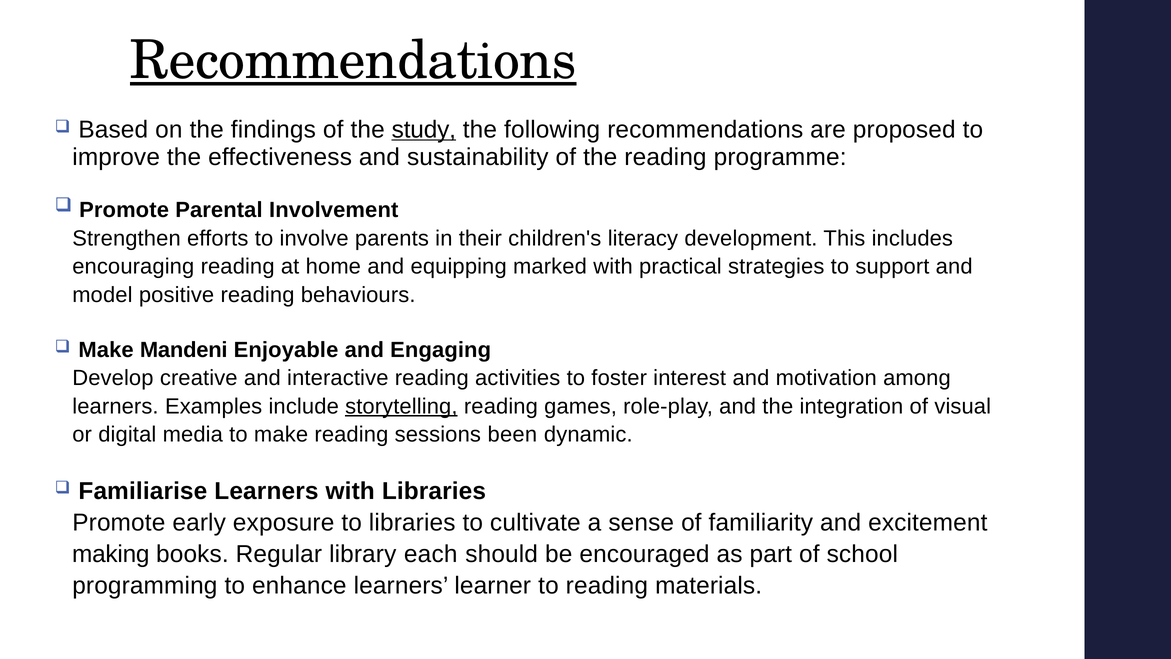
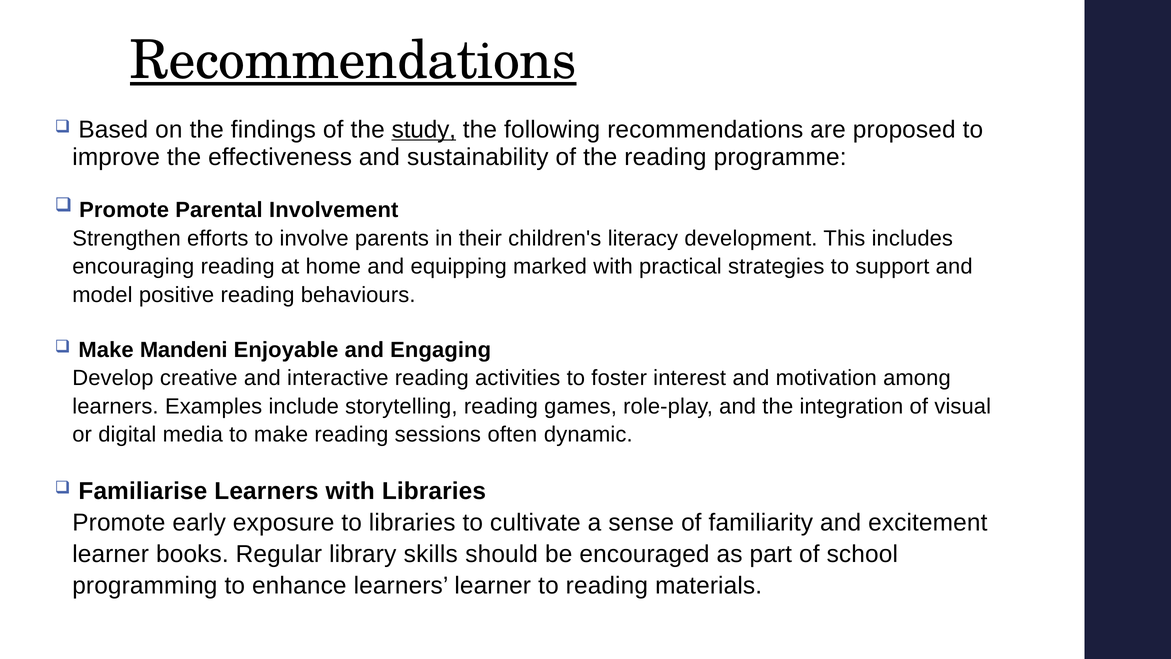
storytelling underline: present -> none (401, 406)
been: been -> often (512, 434)
making: making -> learner (111, 554)
each: each -> skills (431, 554)
